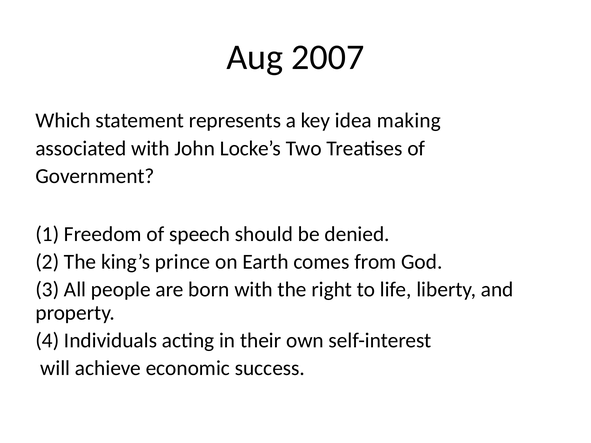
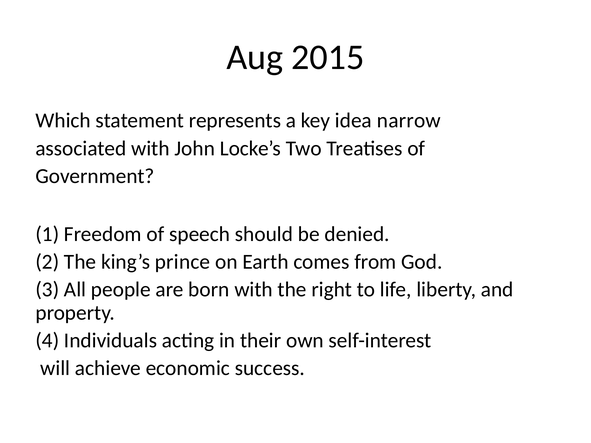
2007: 2007 -> 2015 (328, 57)
making: making -> narrow (409, 121)
